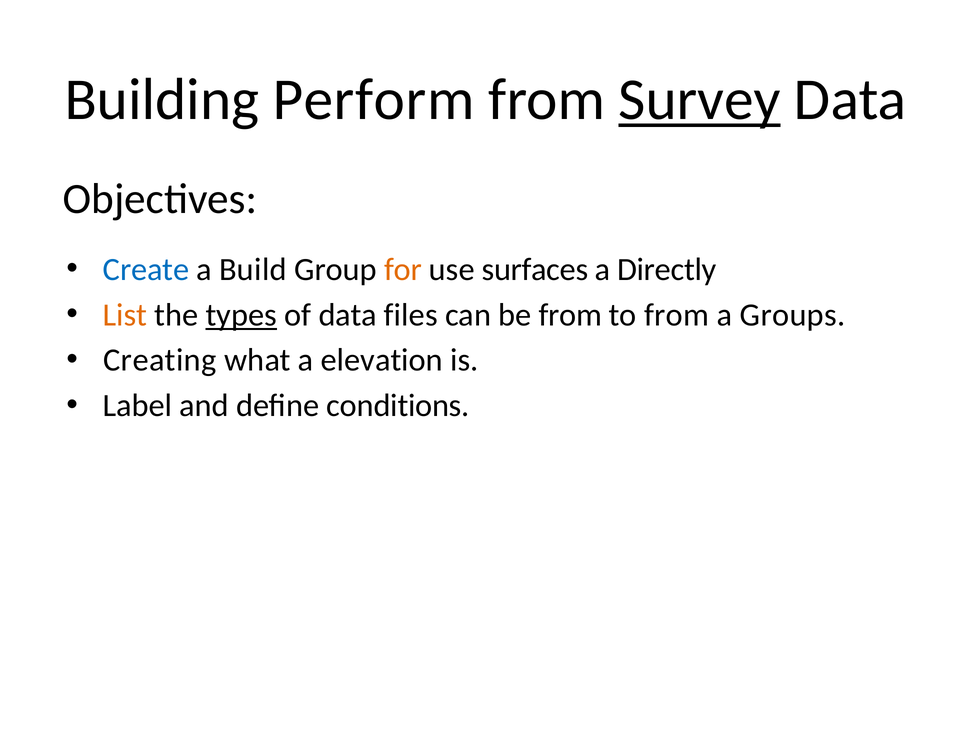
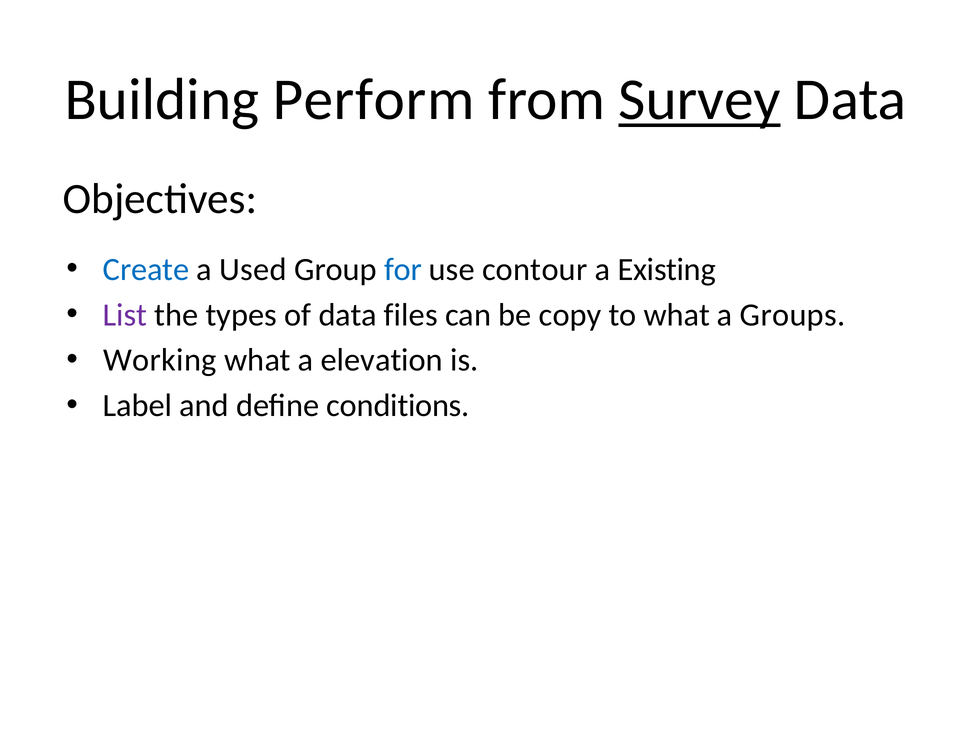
Build: Build -> Used (253, 270)
for colour: orange -> blue (403, 270)
surfaces: surfaces -> contour (535, 270)
Directly: Directly -> Existing (667, 270)
List colour: orange -> purple (125, 315)
types underline: present -> none (241, 315)
be from: from -> copy (570, 315)
to from: from -> what (677, 315)
Creating: Creating -> Working (160, 360)
